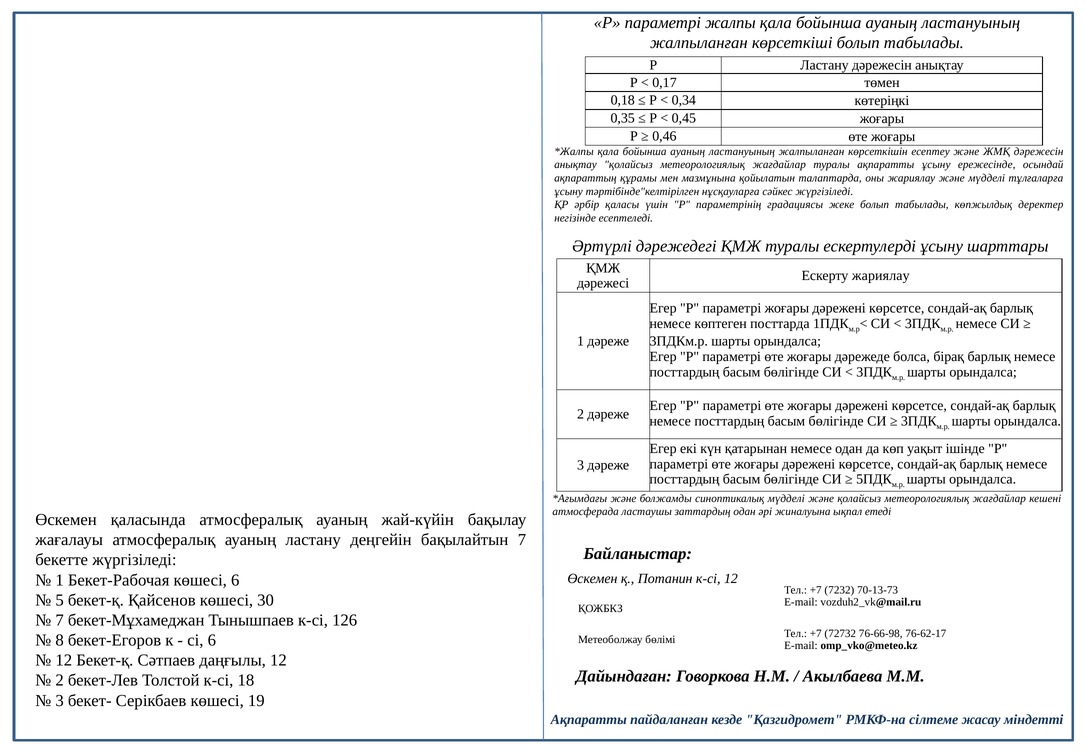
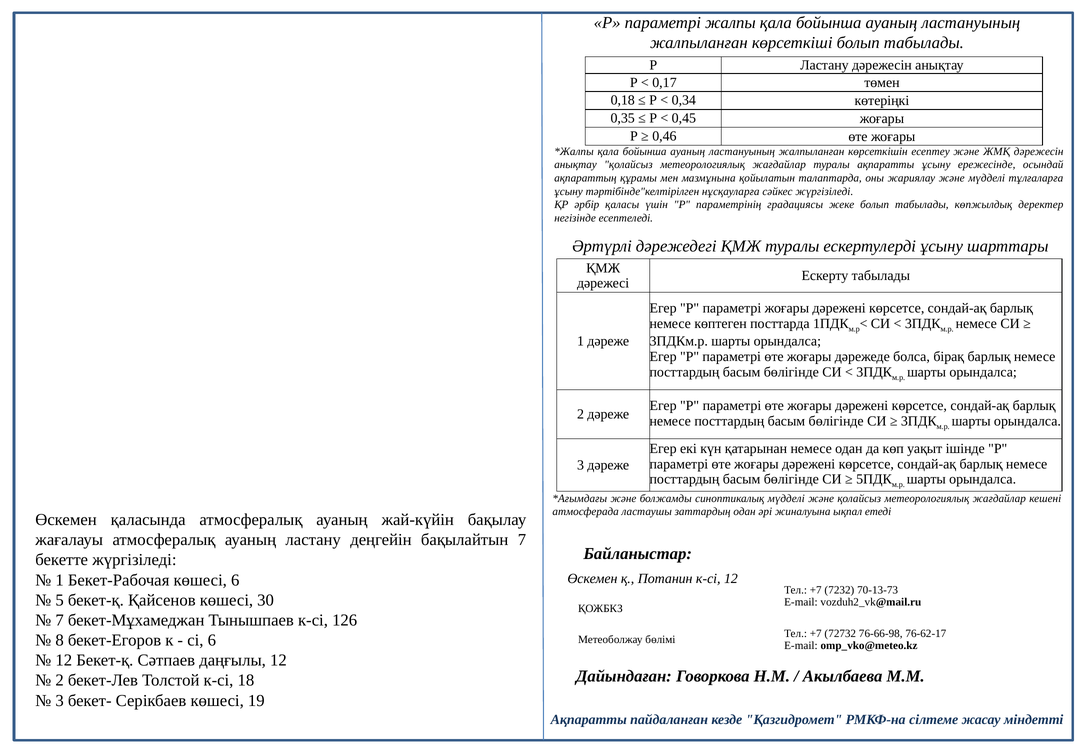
Ескерту жариялау: жариялау -> табылады (881, 276)
